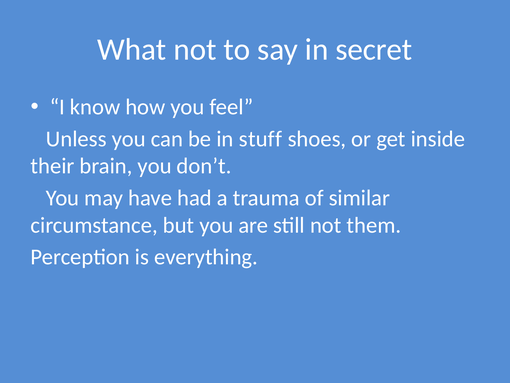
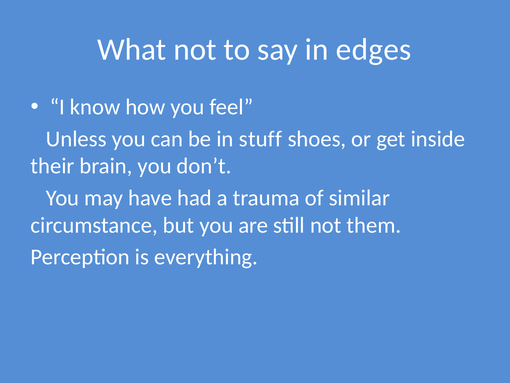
secret: secret -> edges (374, 49)
